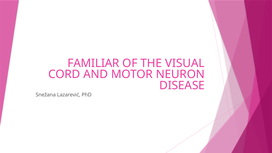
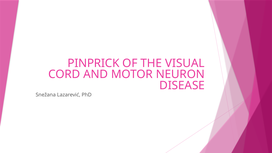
FAMILIAR: FAMILIAR -> PINPRICK (93, 63)
